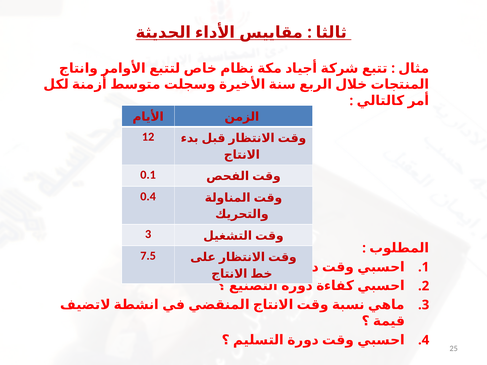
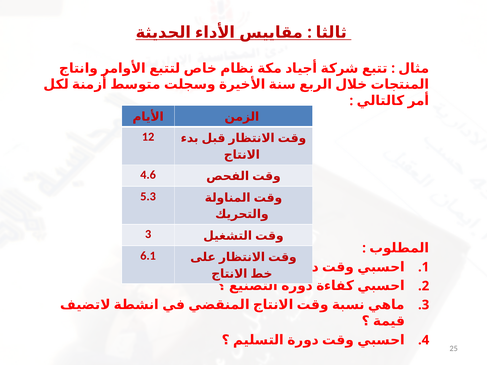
0.1: 0.1 -> 4.6 (148, 175)
0.4: 0.4 -> 5.3 (148, 196)
7.5: 7.5 -> 6.1 (148, 256)
